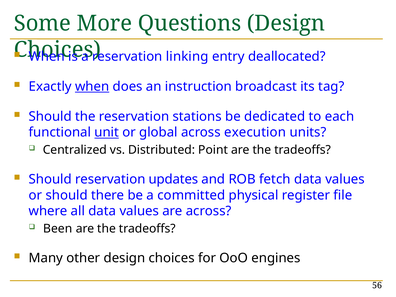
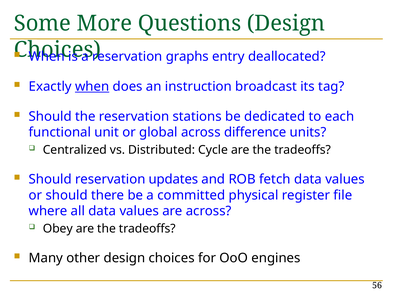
linking: linking -> graphs (187, 56)
unit underline: present -> none (107, 132)
execution: execution -> difference (255, 132)
Point: Point -> Cycle (213, 150)
Been: Been -> Obey (58, 229)
